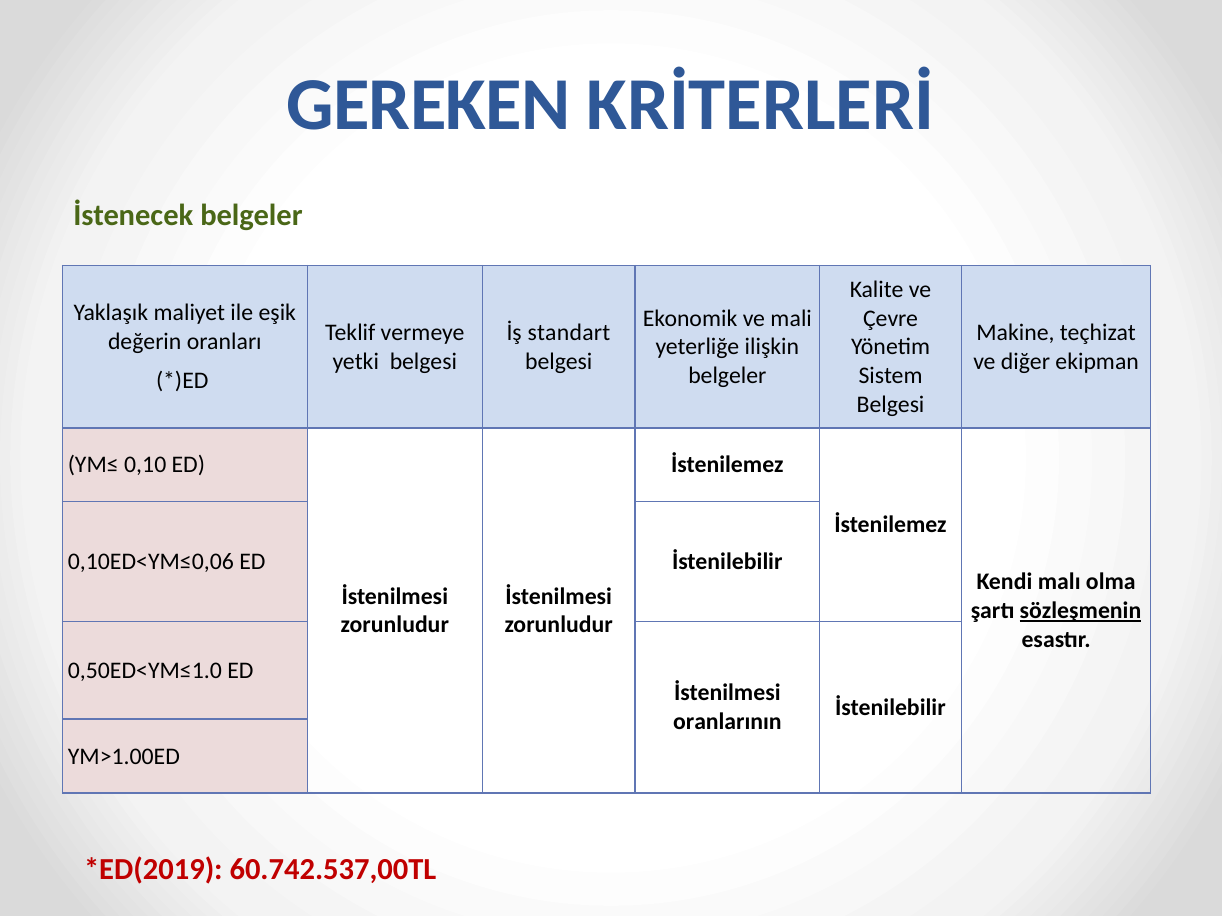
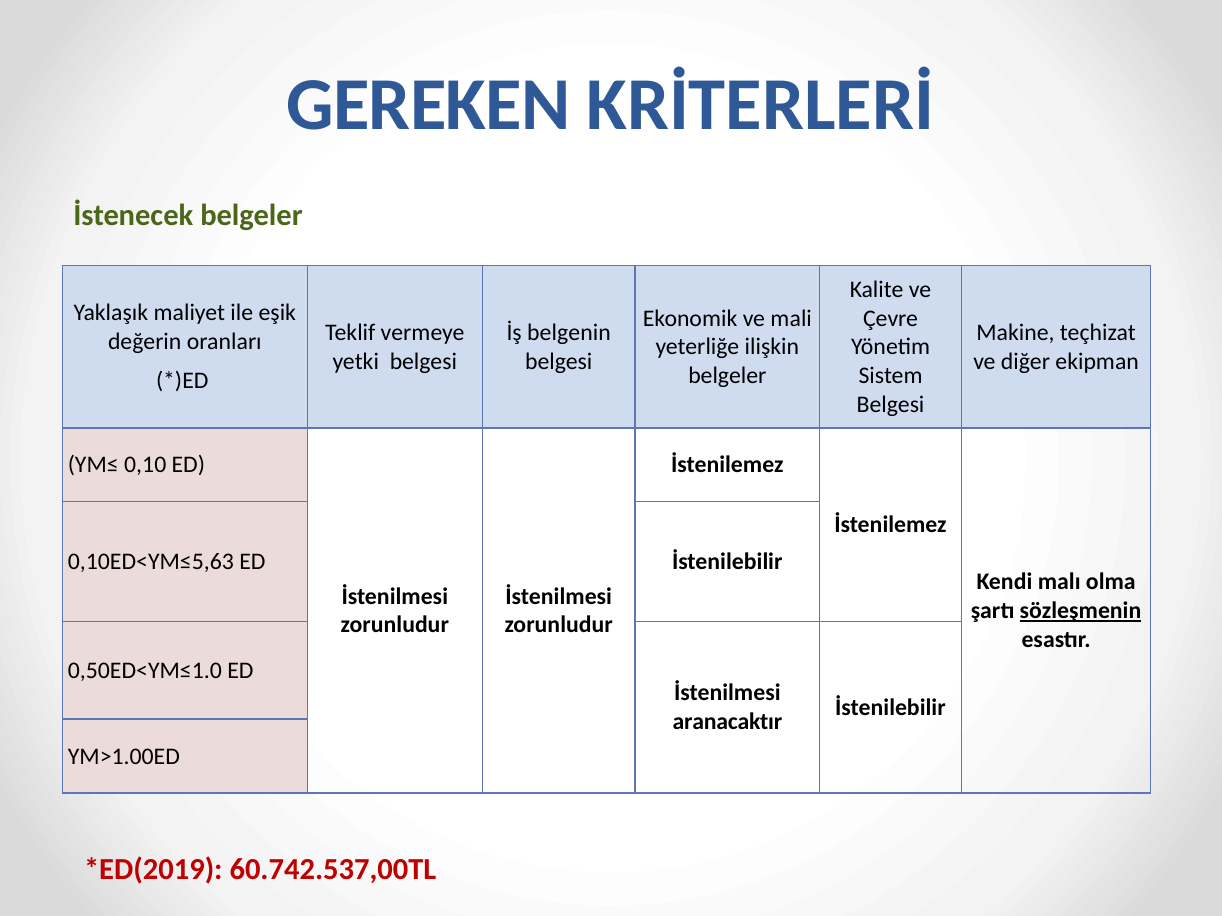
standart: standart -> belgenin (569, 333)
0,10ED<YM≤0,06: 0,10ED<YM≤0,06 -> 0,10ED<YM≤5,63 (151, 562)
oranlarının: oranlarının -> aranacaktır (727, 722)
